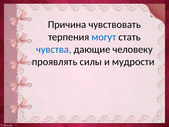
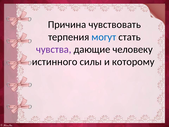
чувства colour: blue -> purple (54, 49)
проявлять: проявлять -> истинного (55, 62)
мудрости: мудрости -> которому (133, 62)
